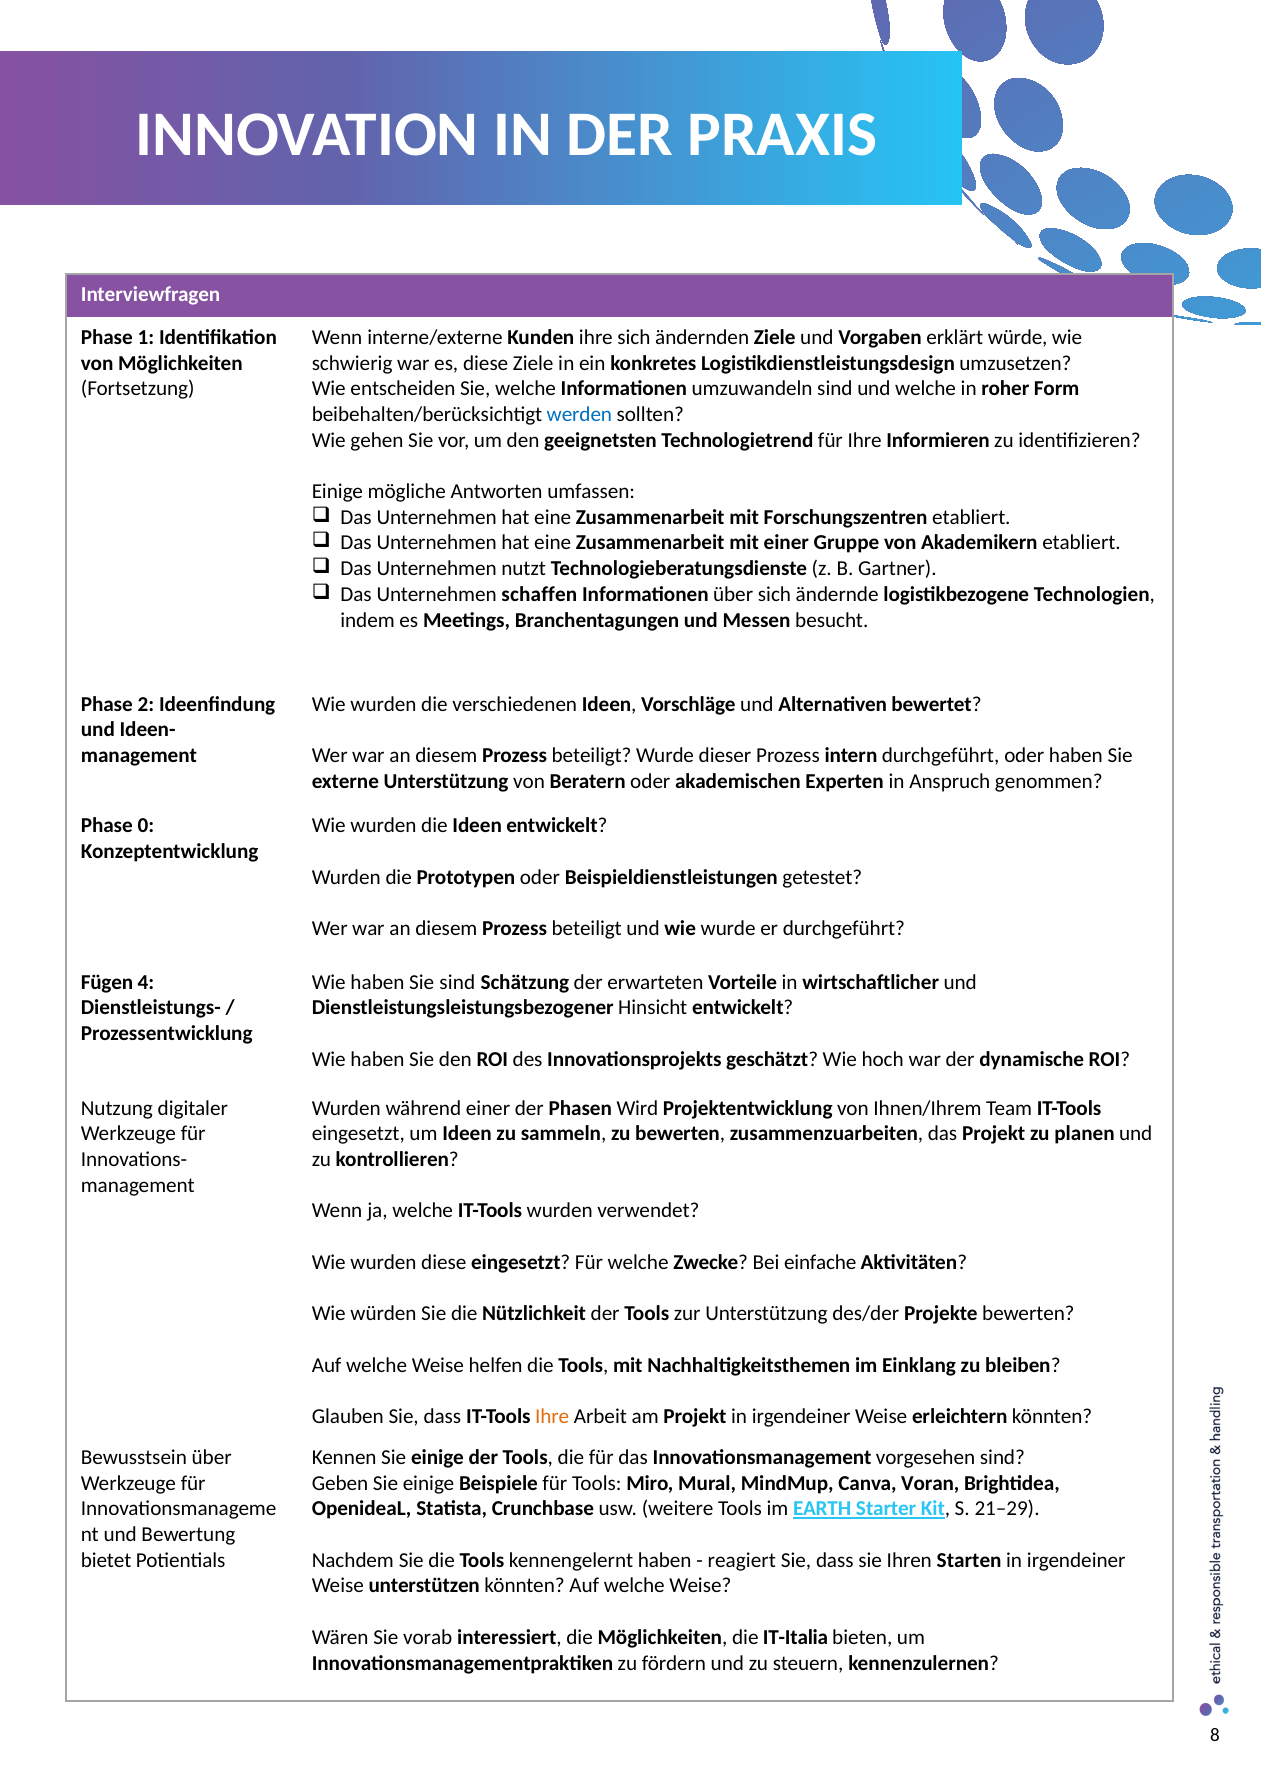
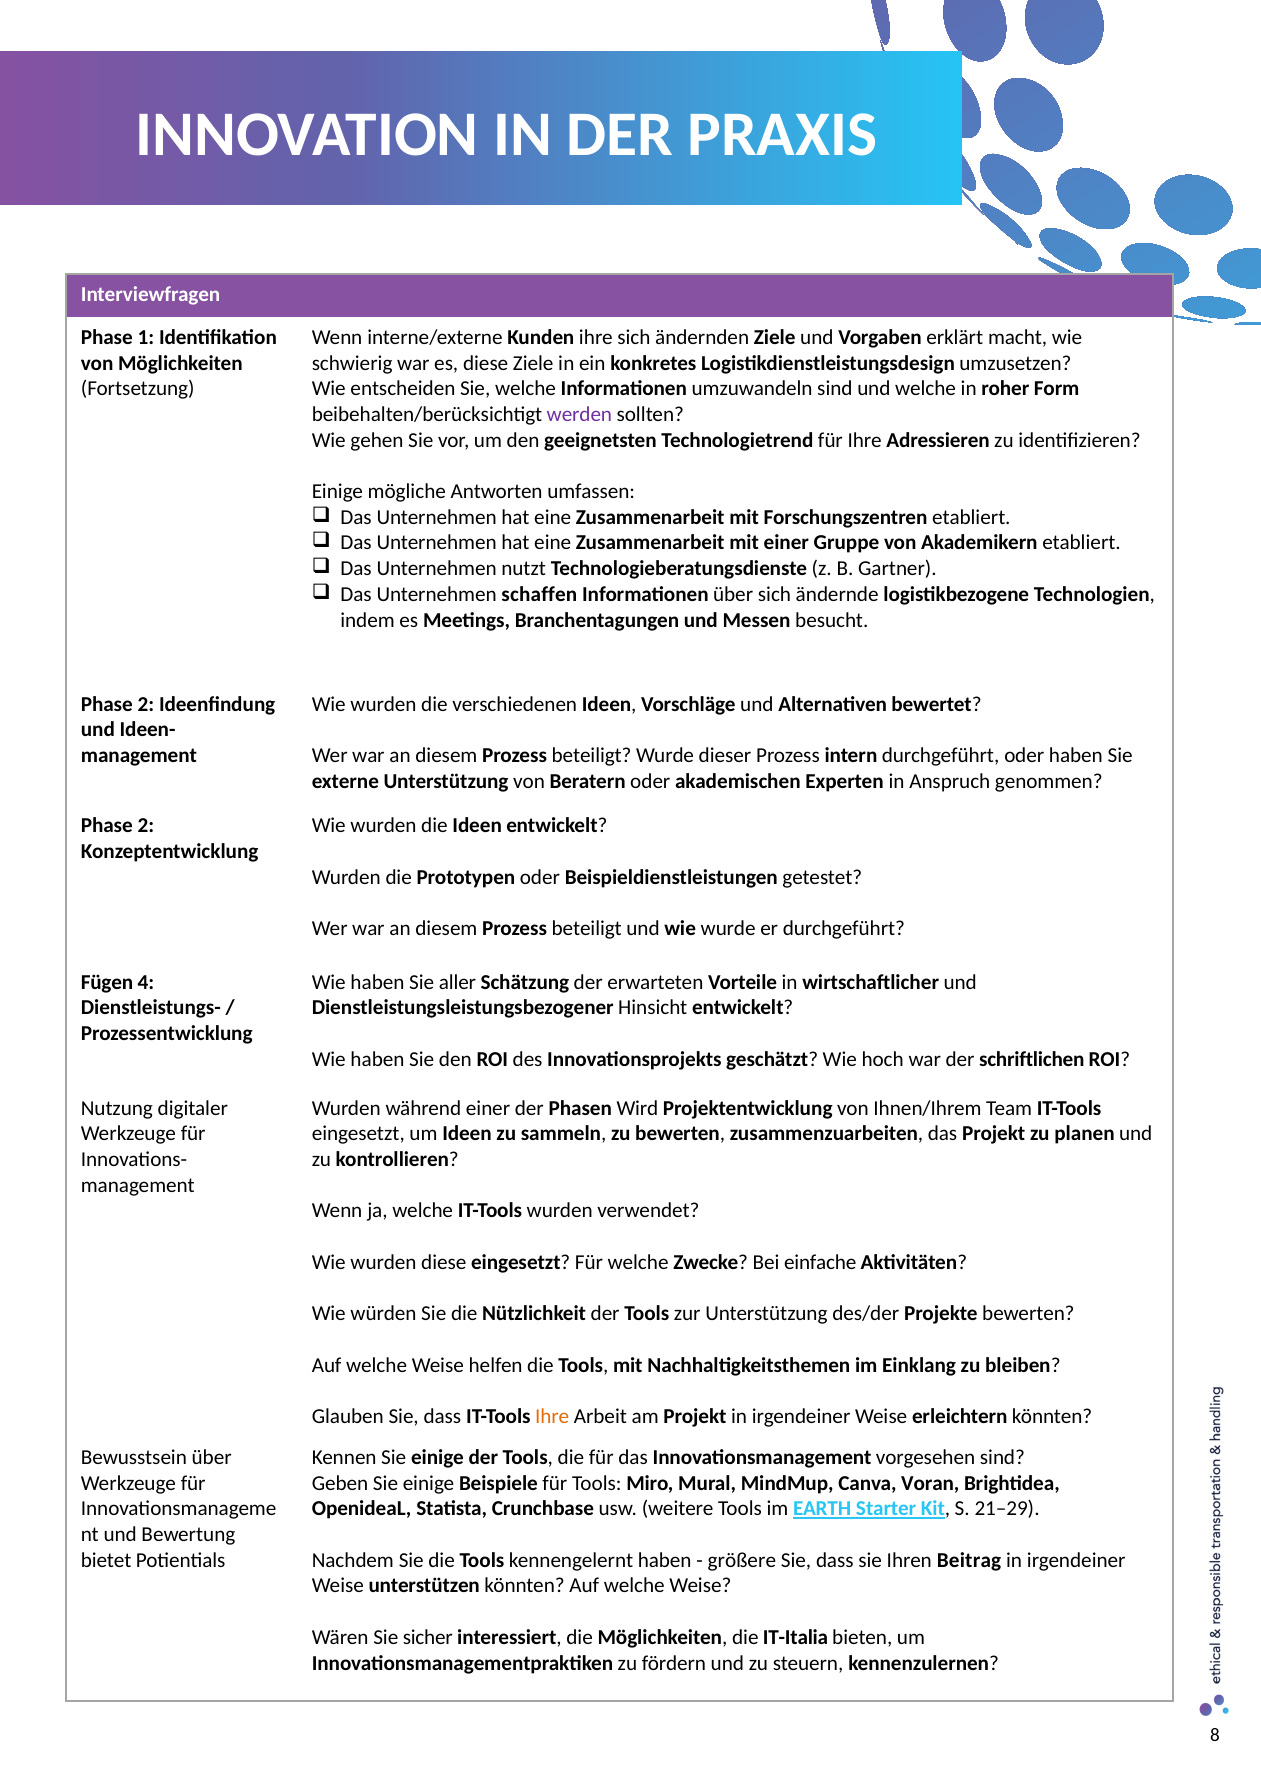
würde: würde -> macht (1018, 337)
werden colour: blue -> purple (579, 415)
Informieren: Informieren -> Adressieren (938, 440)
0: 0 -> 2 (146, 826)
Sie sind: sind -> aller (457, 982)
dynamische: dynamische -> schriftlichen (1032, 1059)
reagiert: reagiert -> größere (742, 1561)
Starten: Starten -> Beitrag (969, 1561)
vorab: vorab -> sicher (428, 1638)
